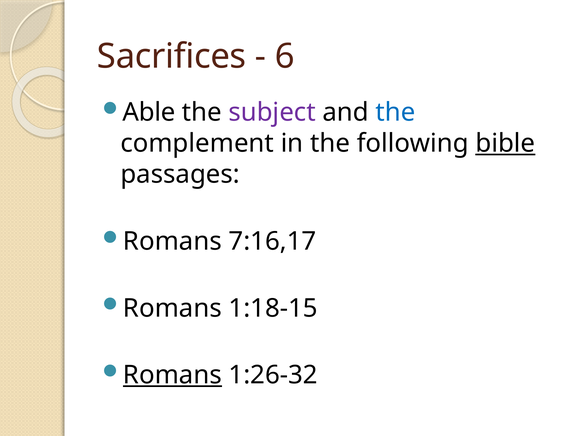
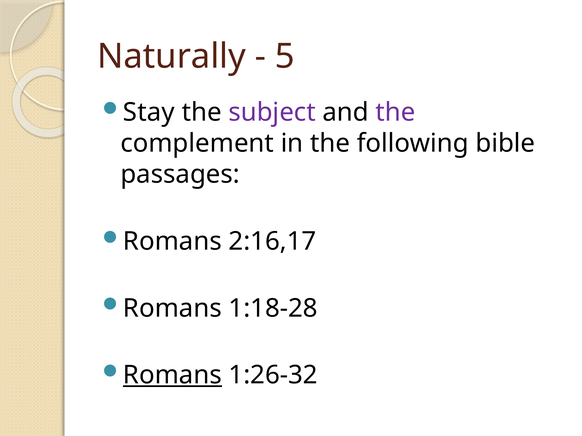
Sacrifices: Sacrifices -> Naturally (171, 56)
6: 6 -> 5 (285, 56)
Able: Able -> Stay (149, 112)
the colour: blue -> purple (396, 112)
bible underline: present -> none (505, 143)
7:16,17: 7:16,17 -> 2:16,17 (272, 242)
1:18-15: 1:18-15 -> 1:18-28 (273, 309)
